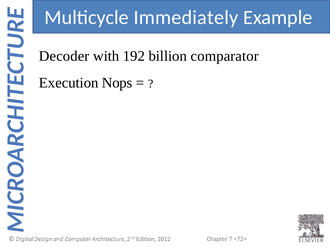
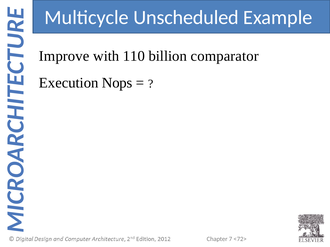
Immediately: Immediately -> Unscheduled (186, 18)
Decoder: Decoder -> Improve (64, 56)
192: 192 -> 110 (134, 56)
